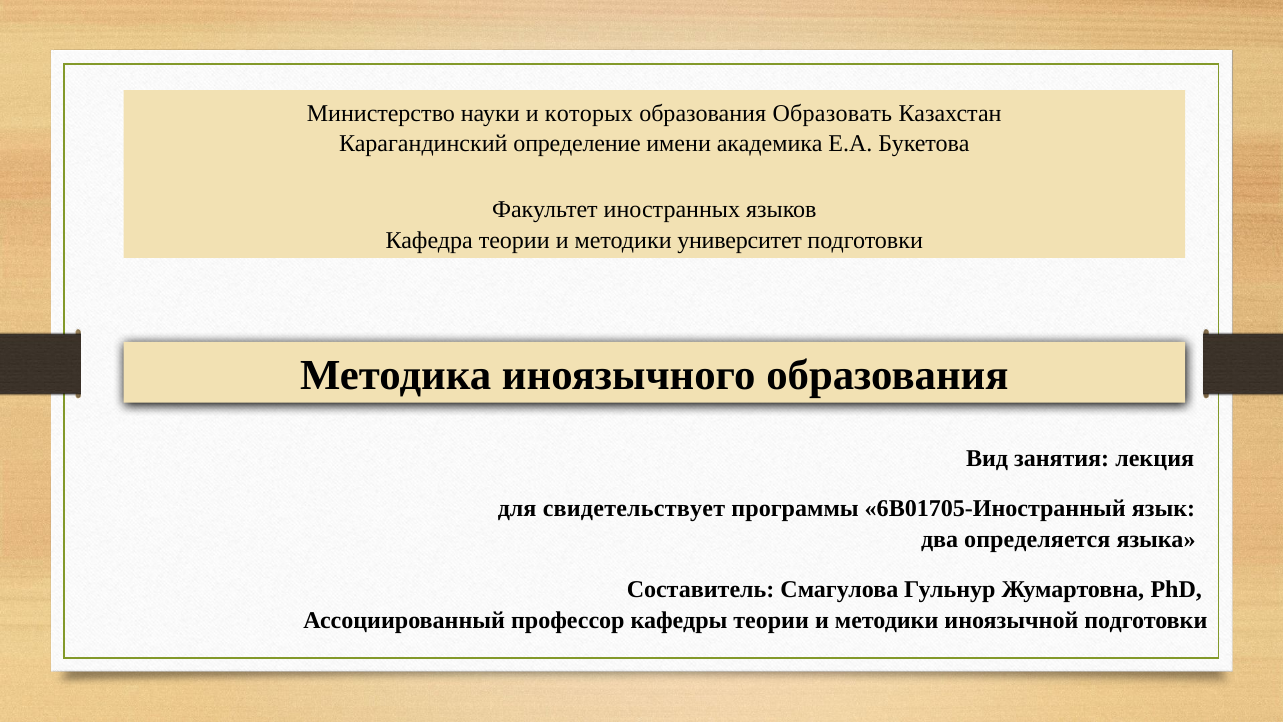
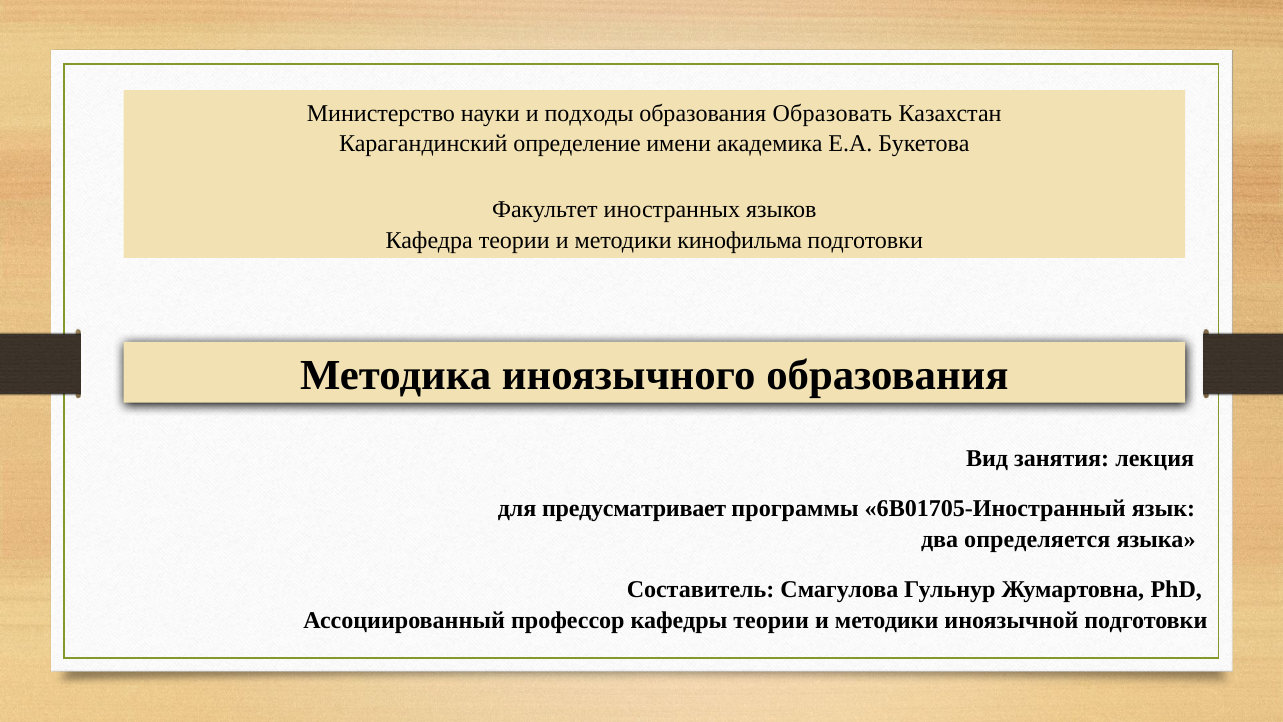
которых: которых -> подходы (589, 113)
университет: университет -> кинофильма (740, 240)
свидетельствует: свидетельствует -> предусматривает (634, 508)
